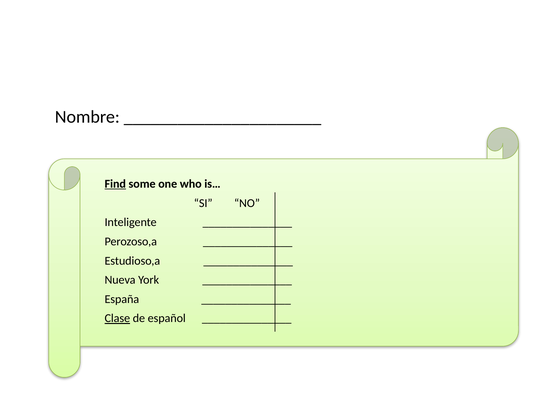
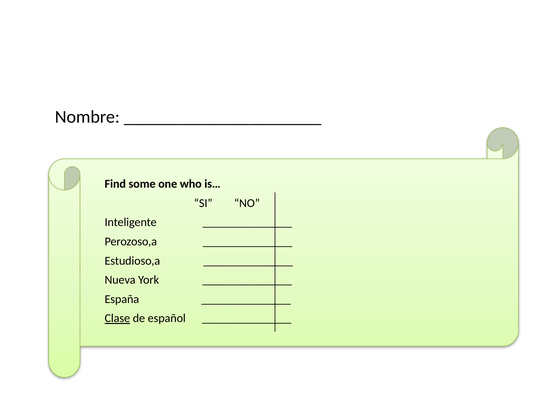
Find underline: present -> none (115, 184)
